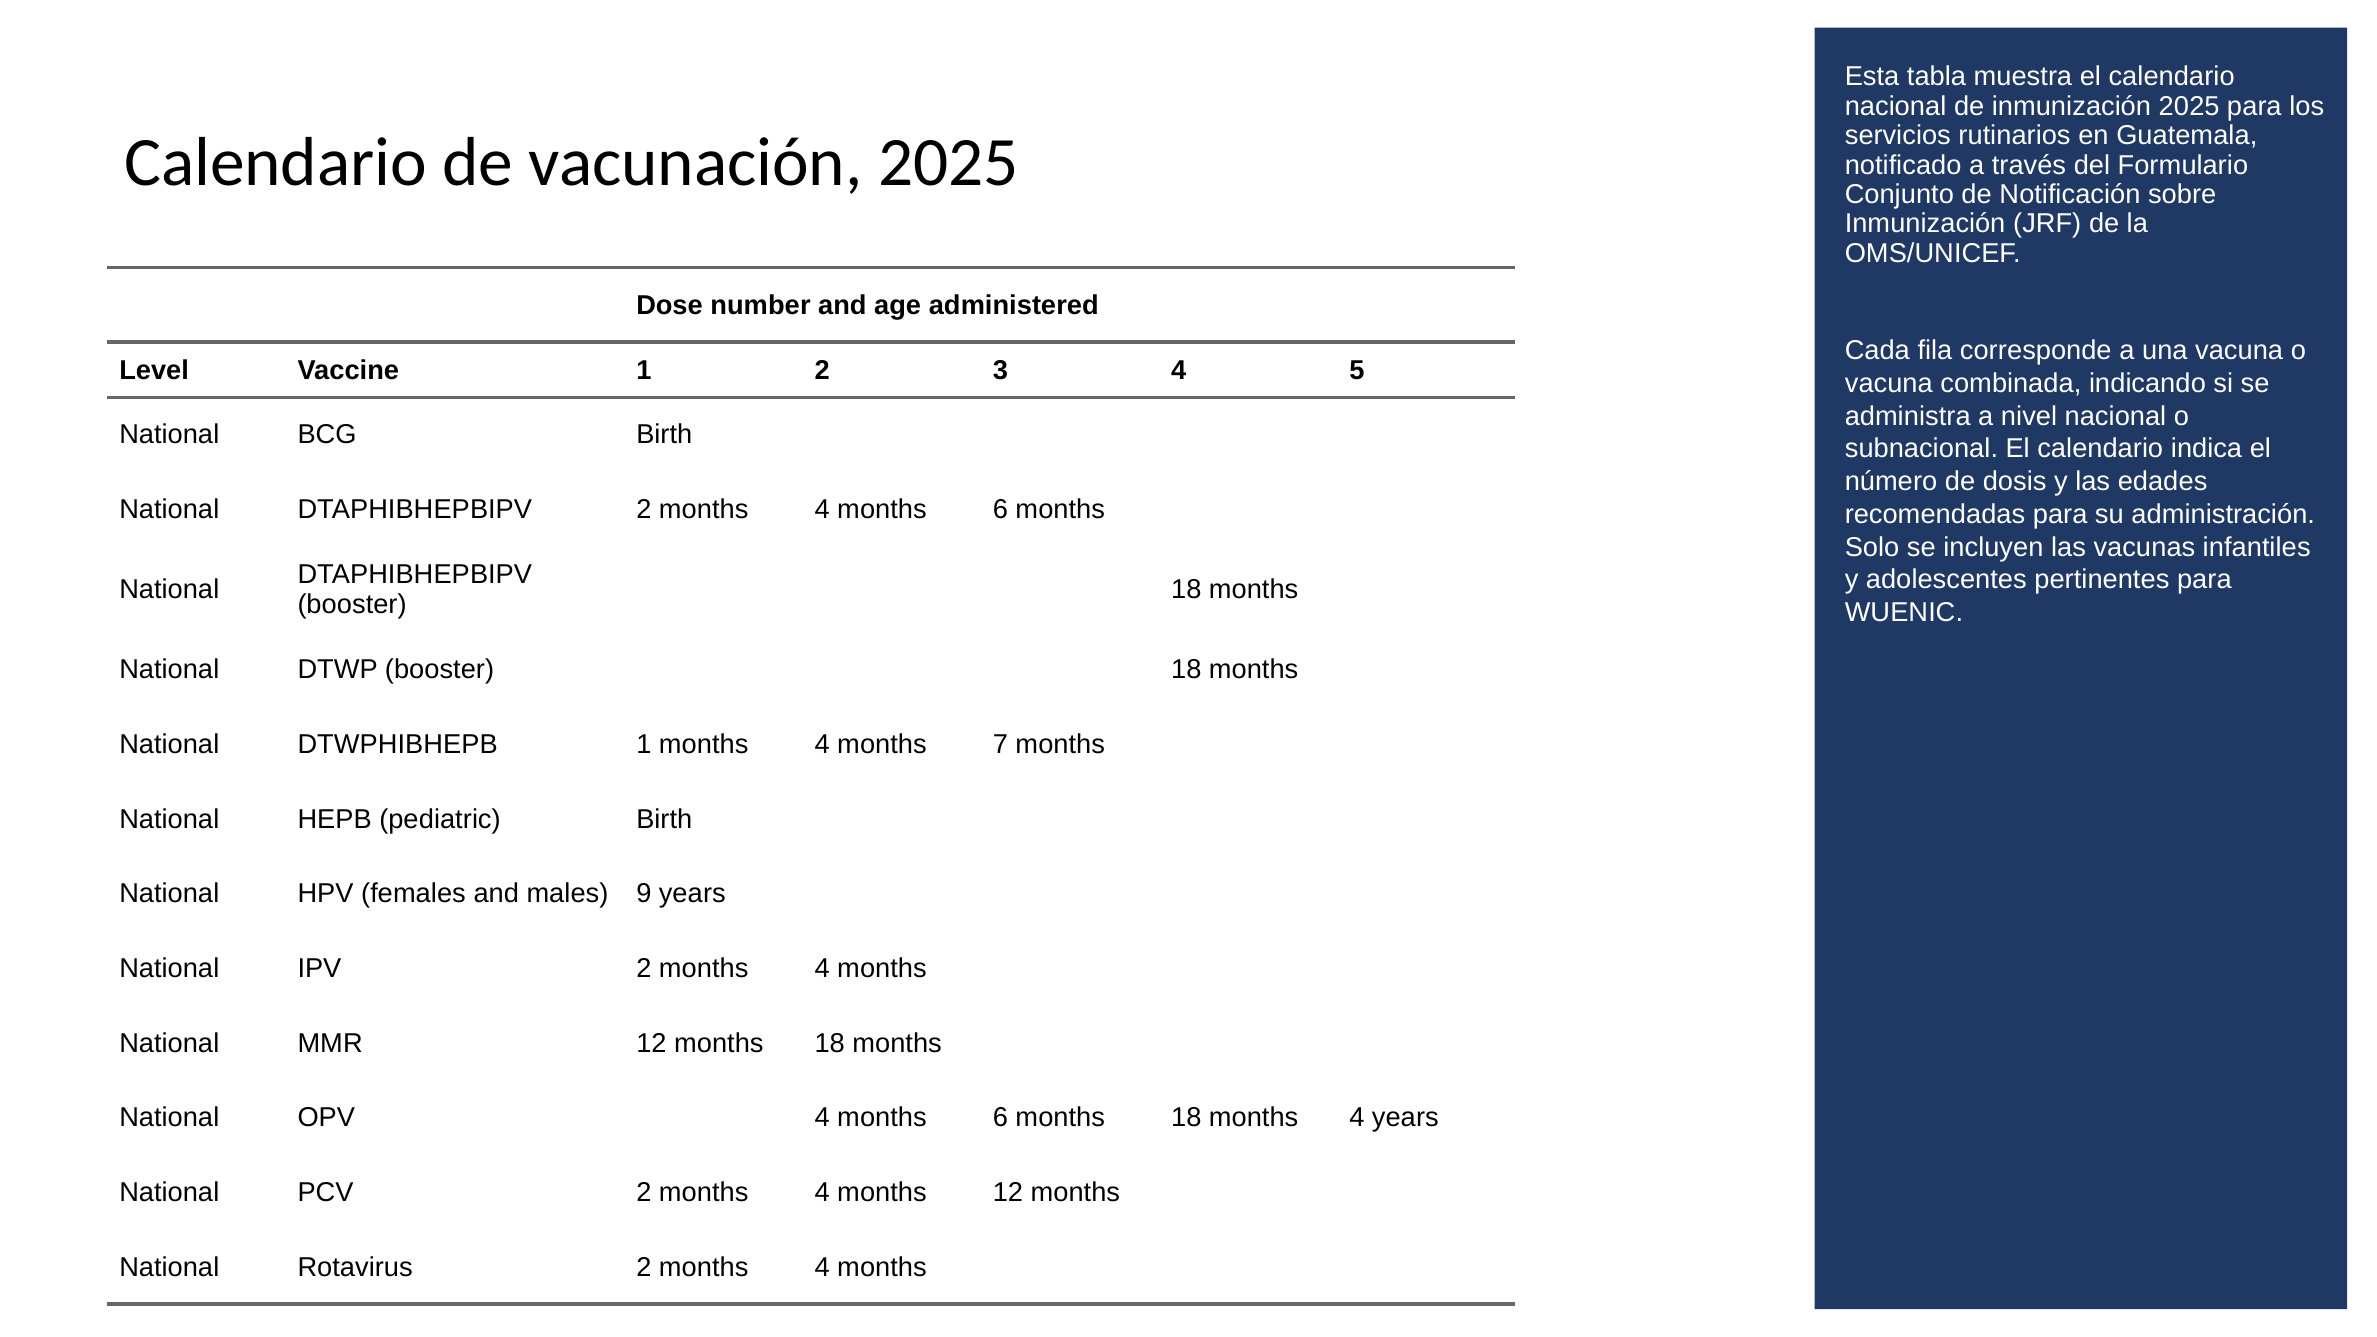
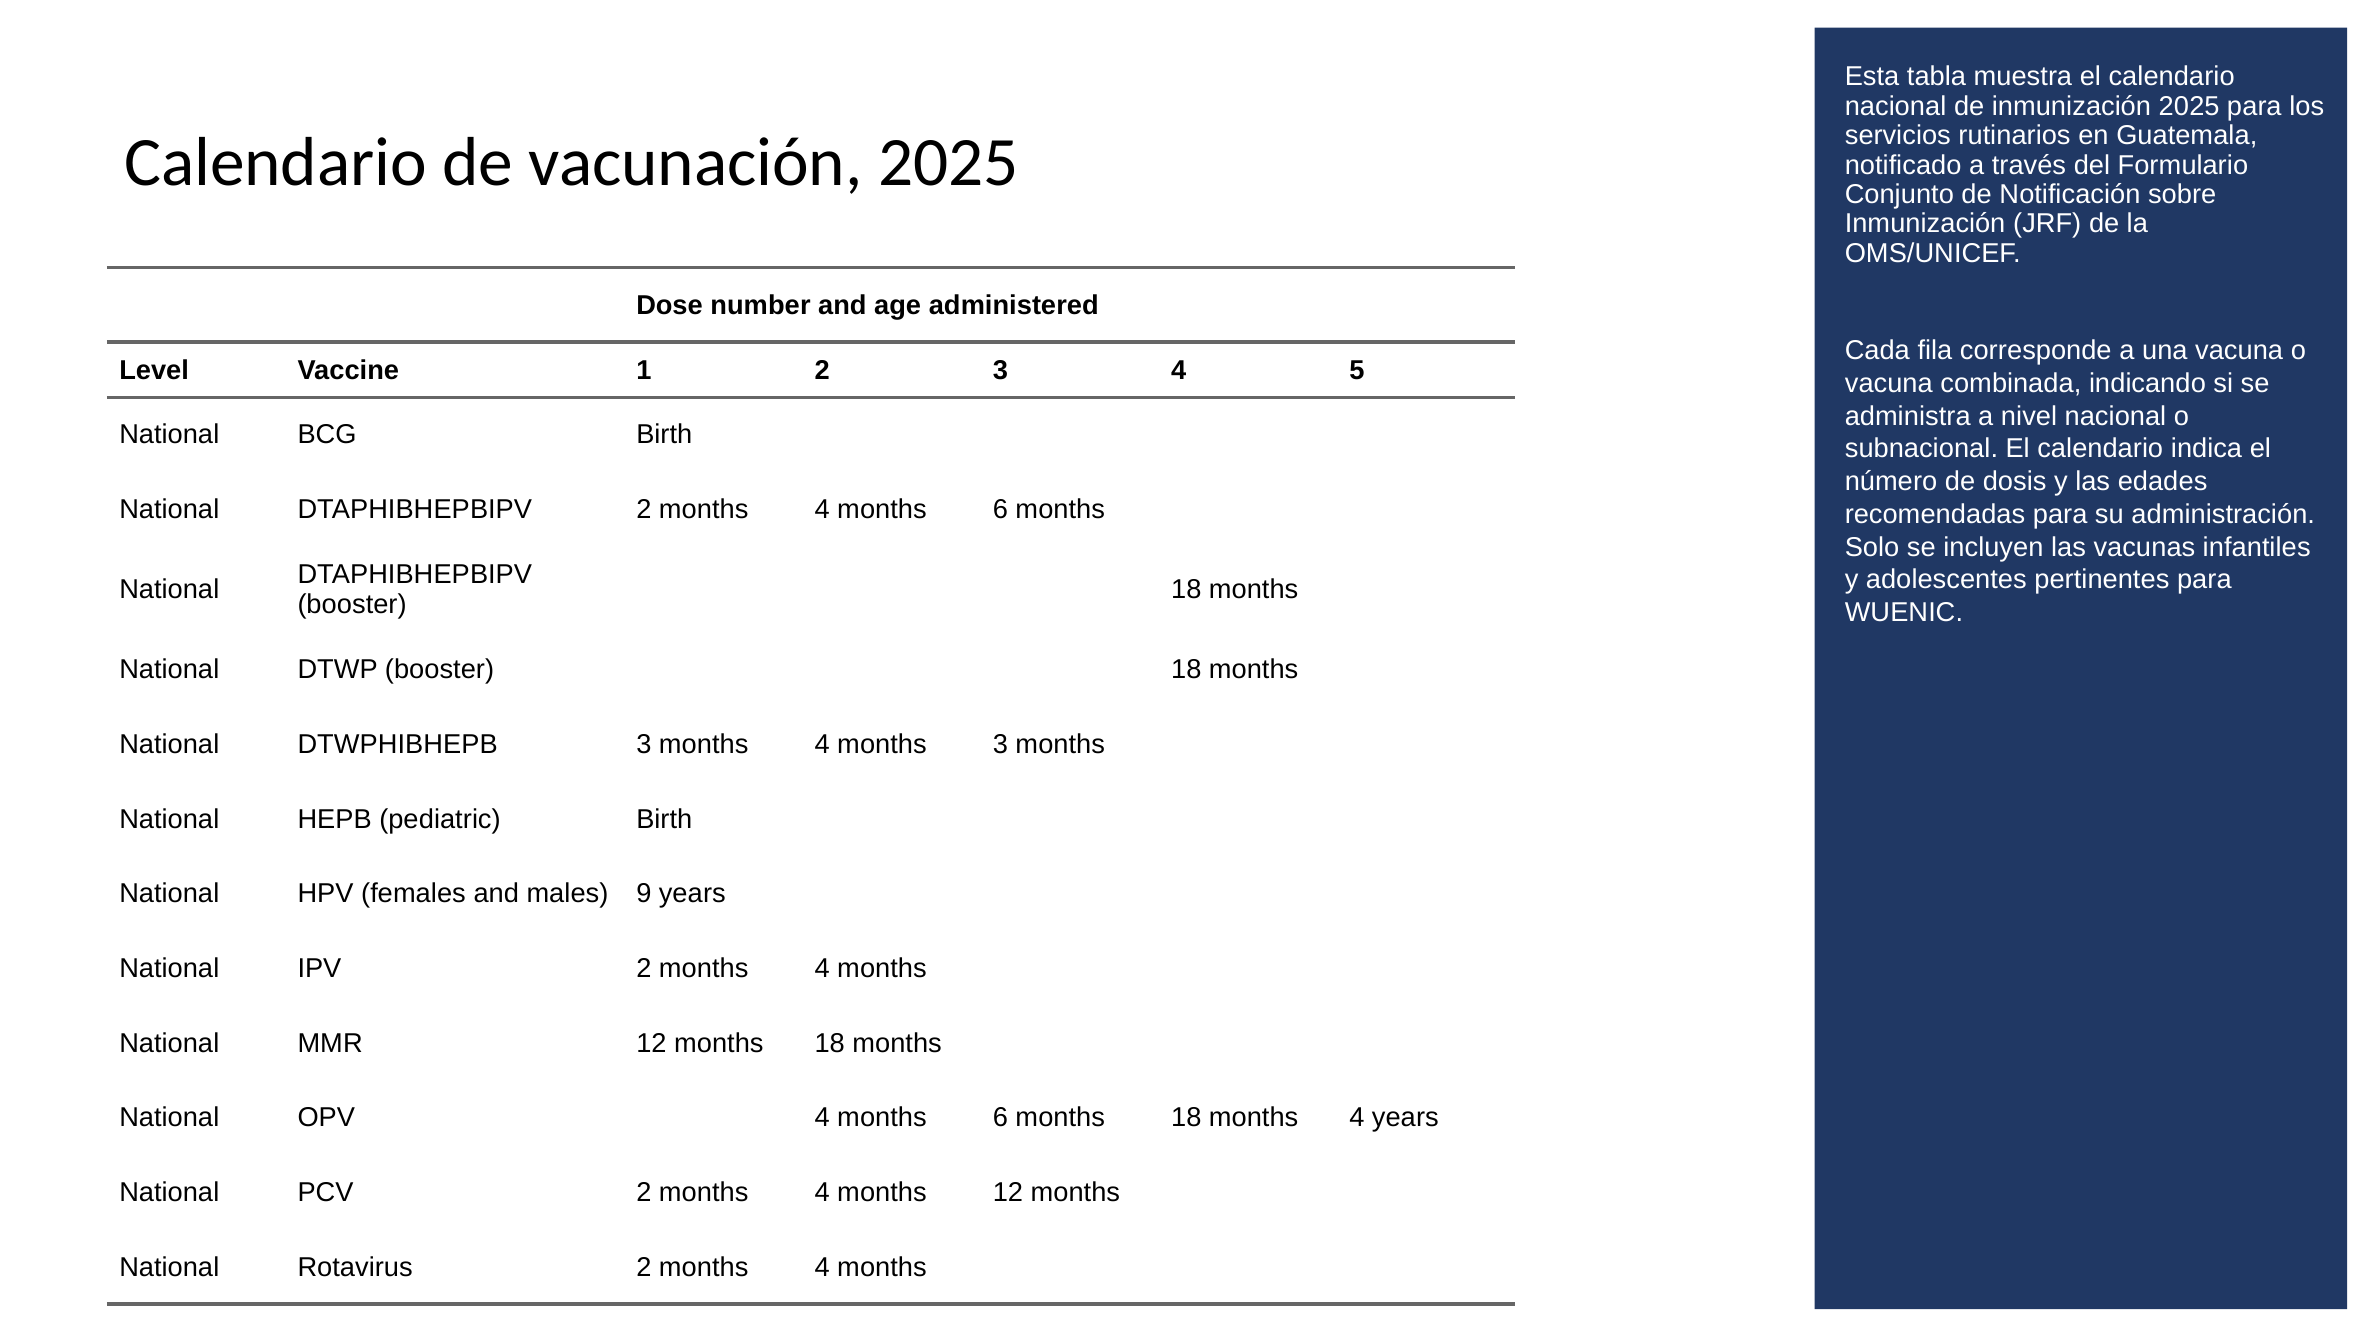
DTWPHIBHEPB 1: 1 -> 3 (644, 744)
months 7: 7 -> 3 (1000, 744)
